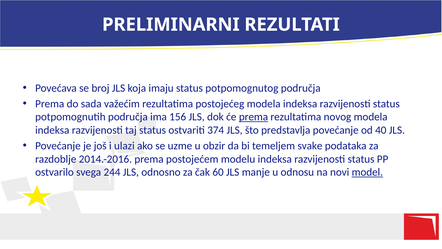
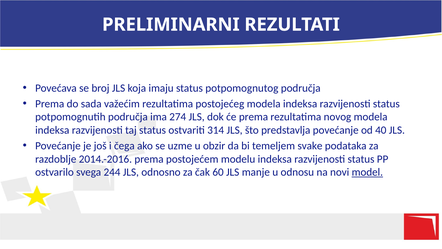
156: 156 -> 274 (178, 117)
prema underline: present -> none (253, 117)
374: 374 -> 314 (216, 130)
ulazi: ulazi -> čega (124, 146)
